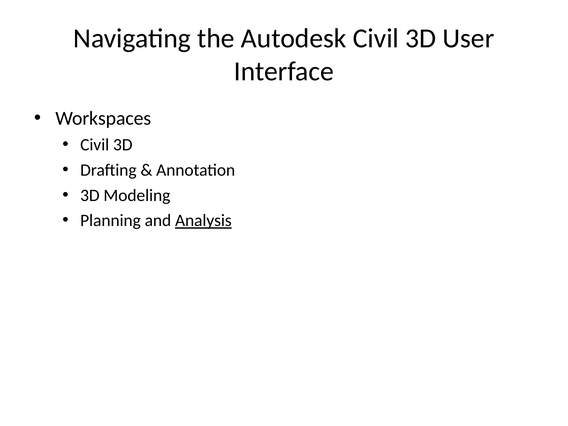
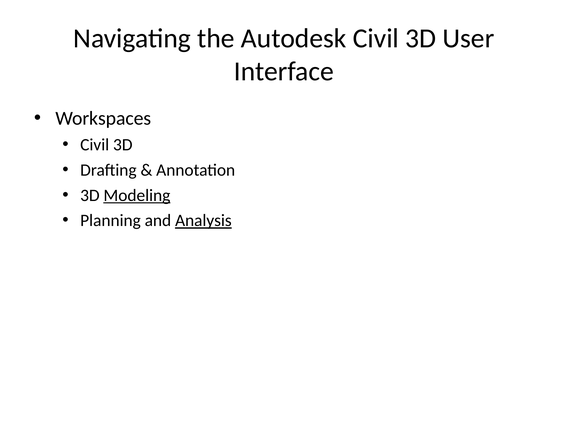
Modeling underline: none -> present (137, 195)
